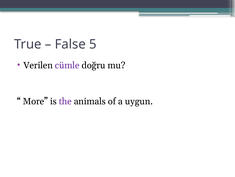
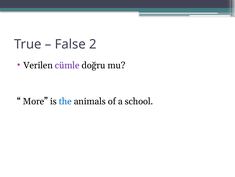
5: 5 -> 2 (93, 44)
the colour: purple -> blue (65, 101)
uygun: uygun -> school (139, 101)
